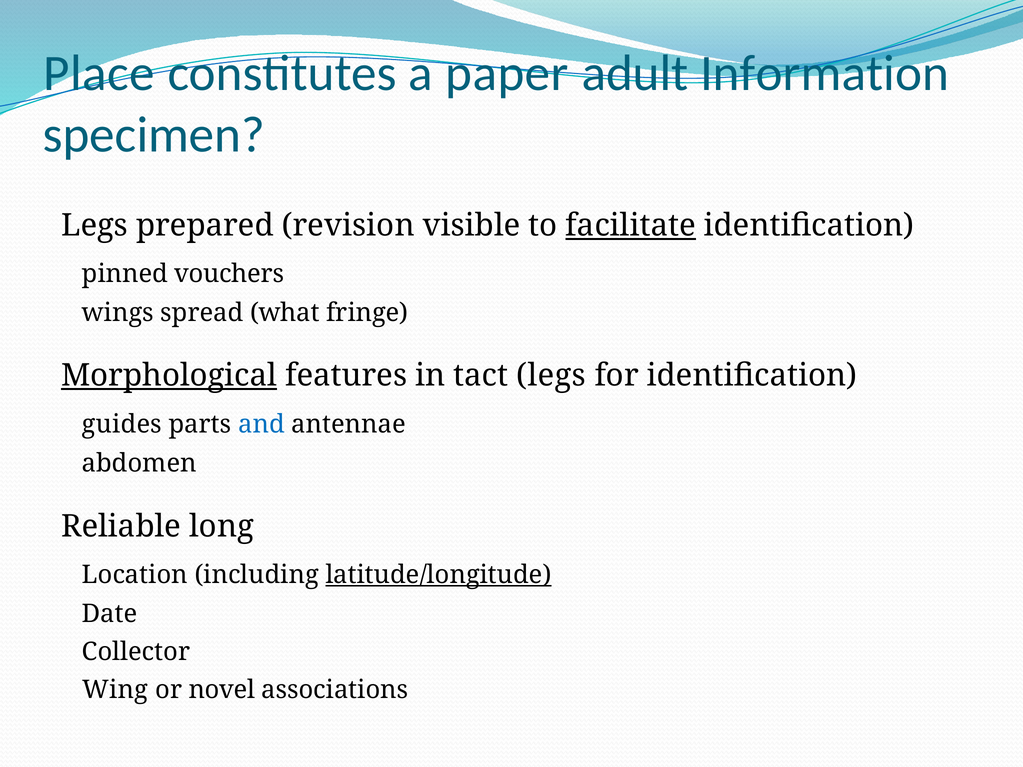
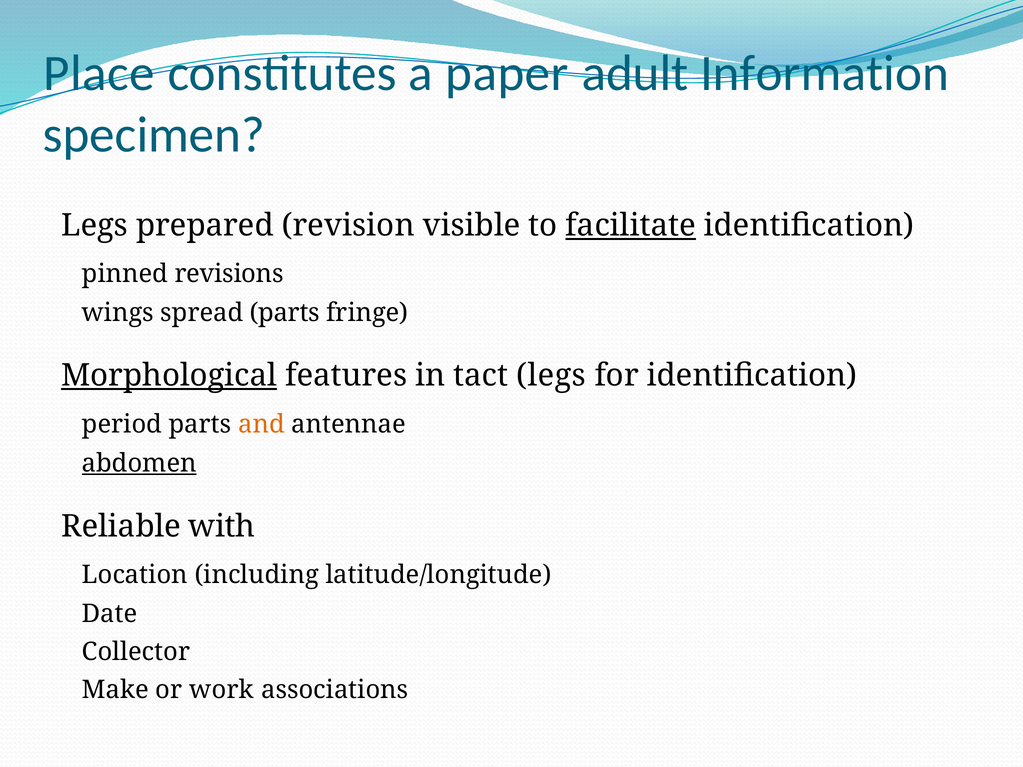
vouchers: vouchers -> revisions (229, 274)
spread what: what -> parts (285, 313)
guides: guides -> period (122, 424)
and colour: blue -> orange (261, 424)
abdomen underline: none -> present (139, 463)
long: long -> with (222, 526)
latitude/longitude underline: present -> none (438, 575)
Wing: Wing -> Make (115, 690)
novel: novel -> work (222, 690)
